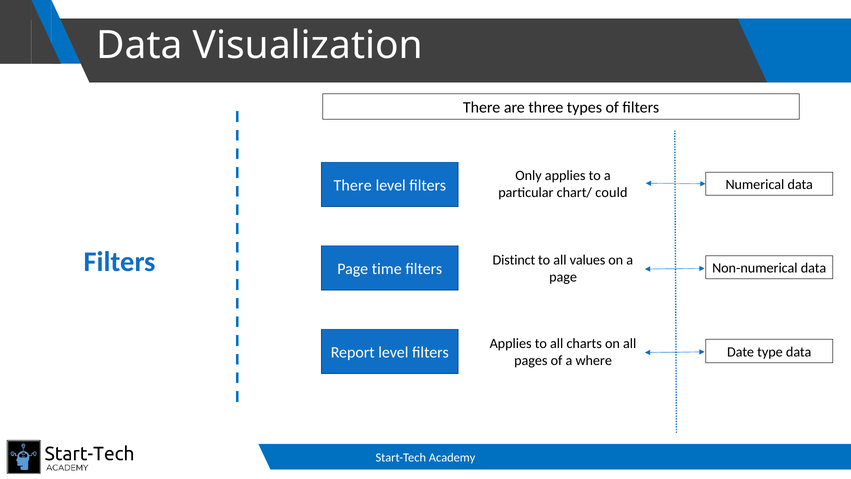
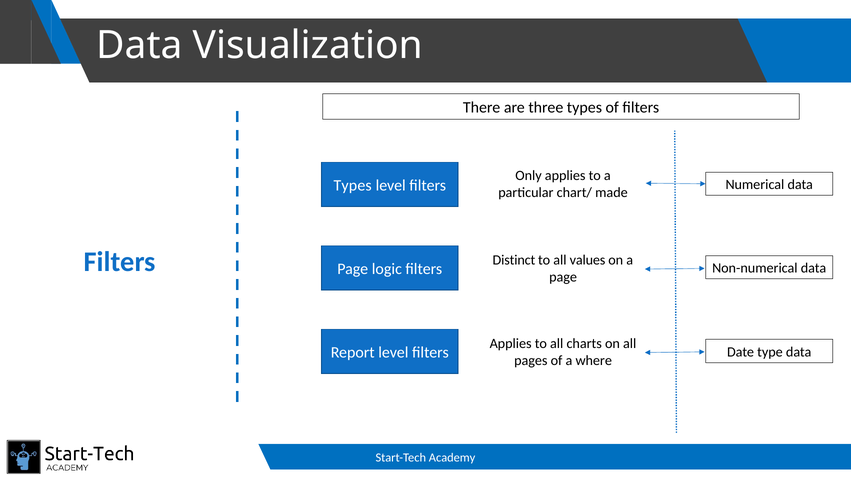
There: There -> Types (353, 185)
could: could -> made (611, 193)
time: time -> logic (387, 269)
